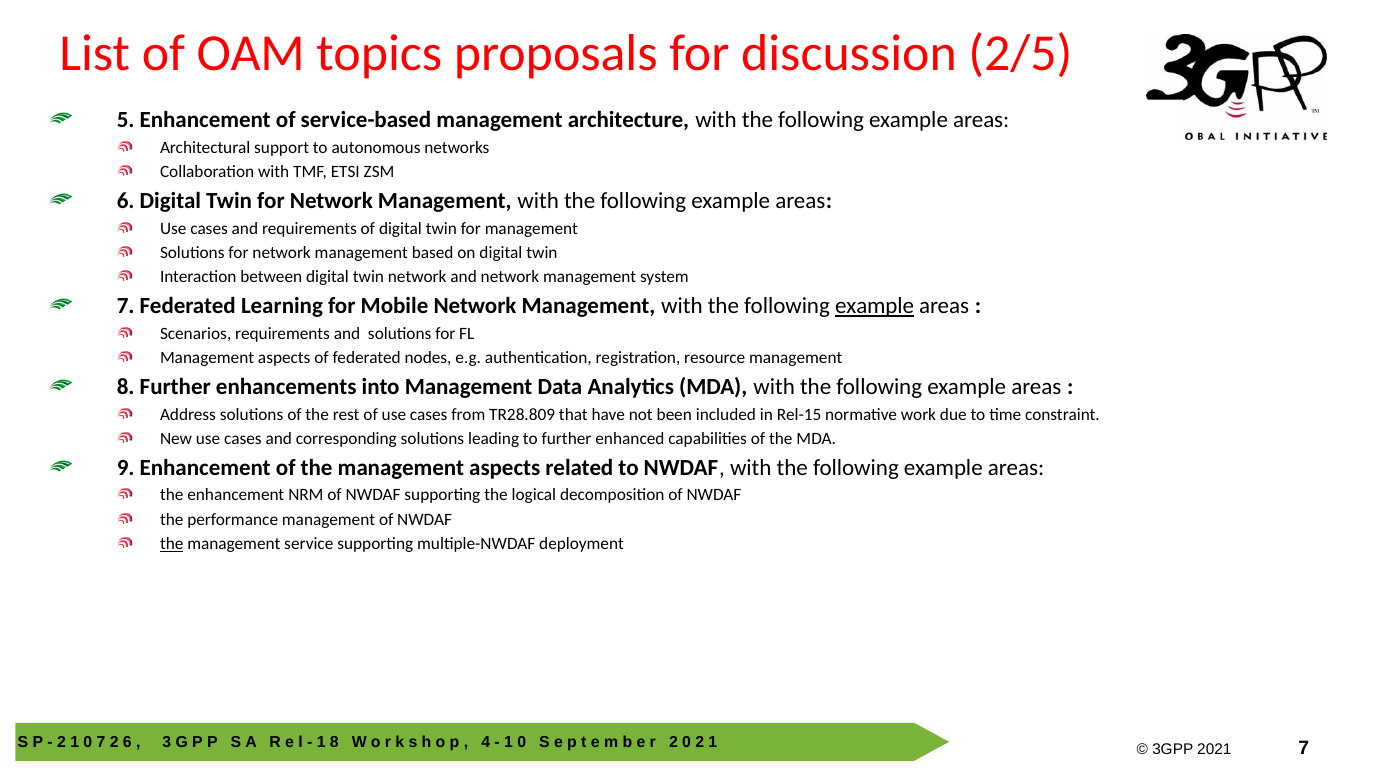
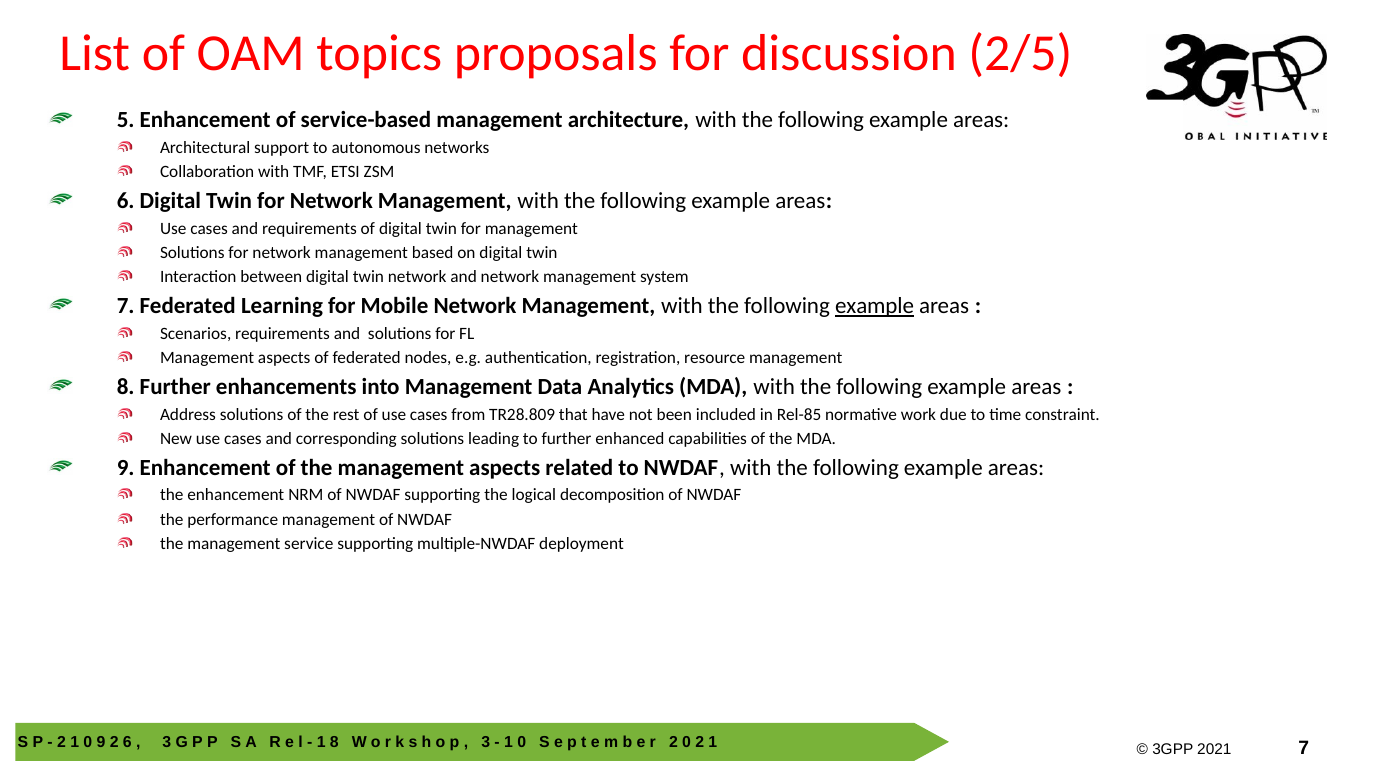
Rel-15: Rel-15 -> Rel-85 (799, 414)
the underline: present -> none (172, 543)
7: 7 -> 9 (101, 742)
4: 4 -> 3 (486, 742)
